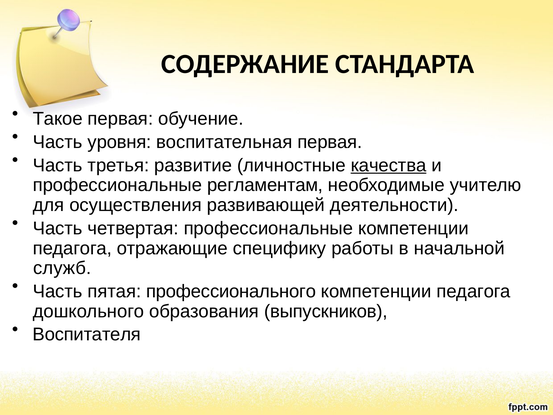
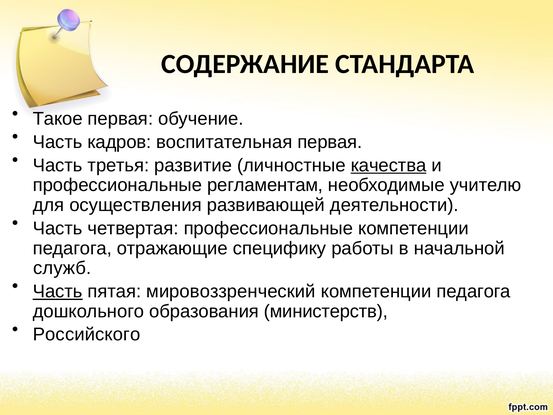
уровня: уровня -> кадров (119, 142)
Часть underline: none -> present (58, 291)
профессионального: профессионального -> мировоззренческий (231, 291)
выпускников: выпускников -> министерств (326, 311)
Воспитателя: Воспитателя -> Российского (87, 334)
